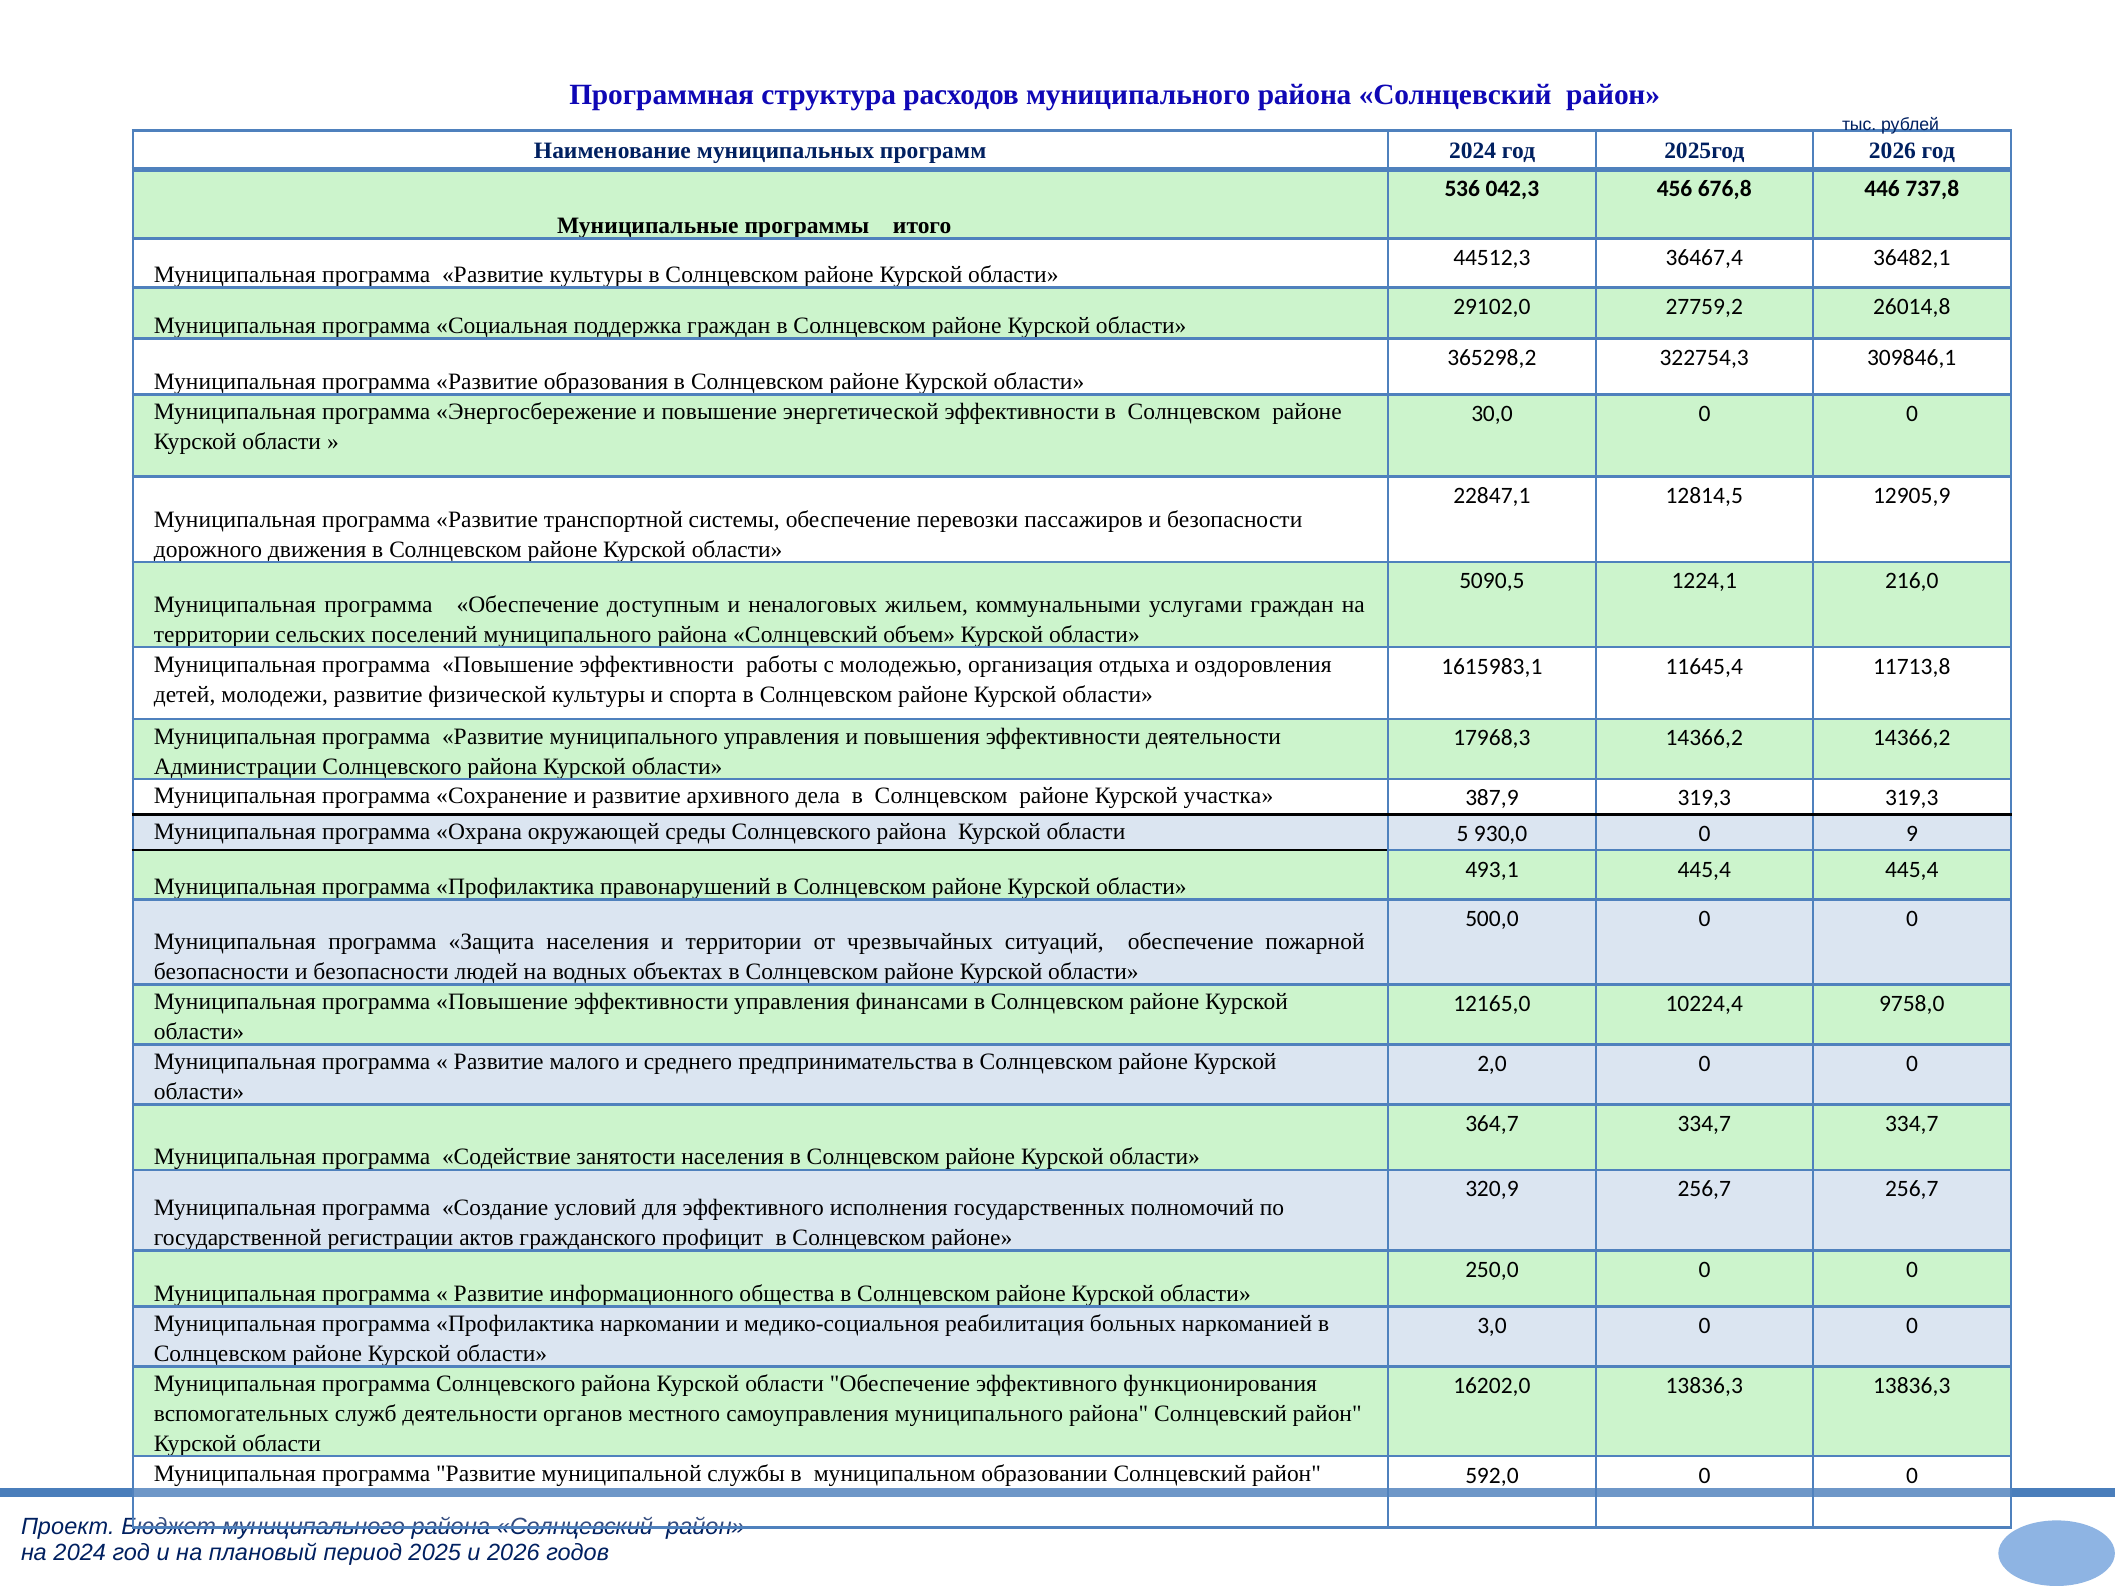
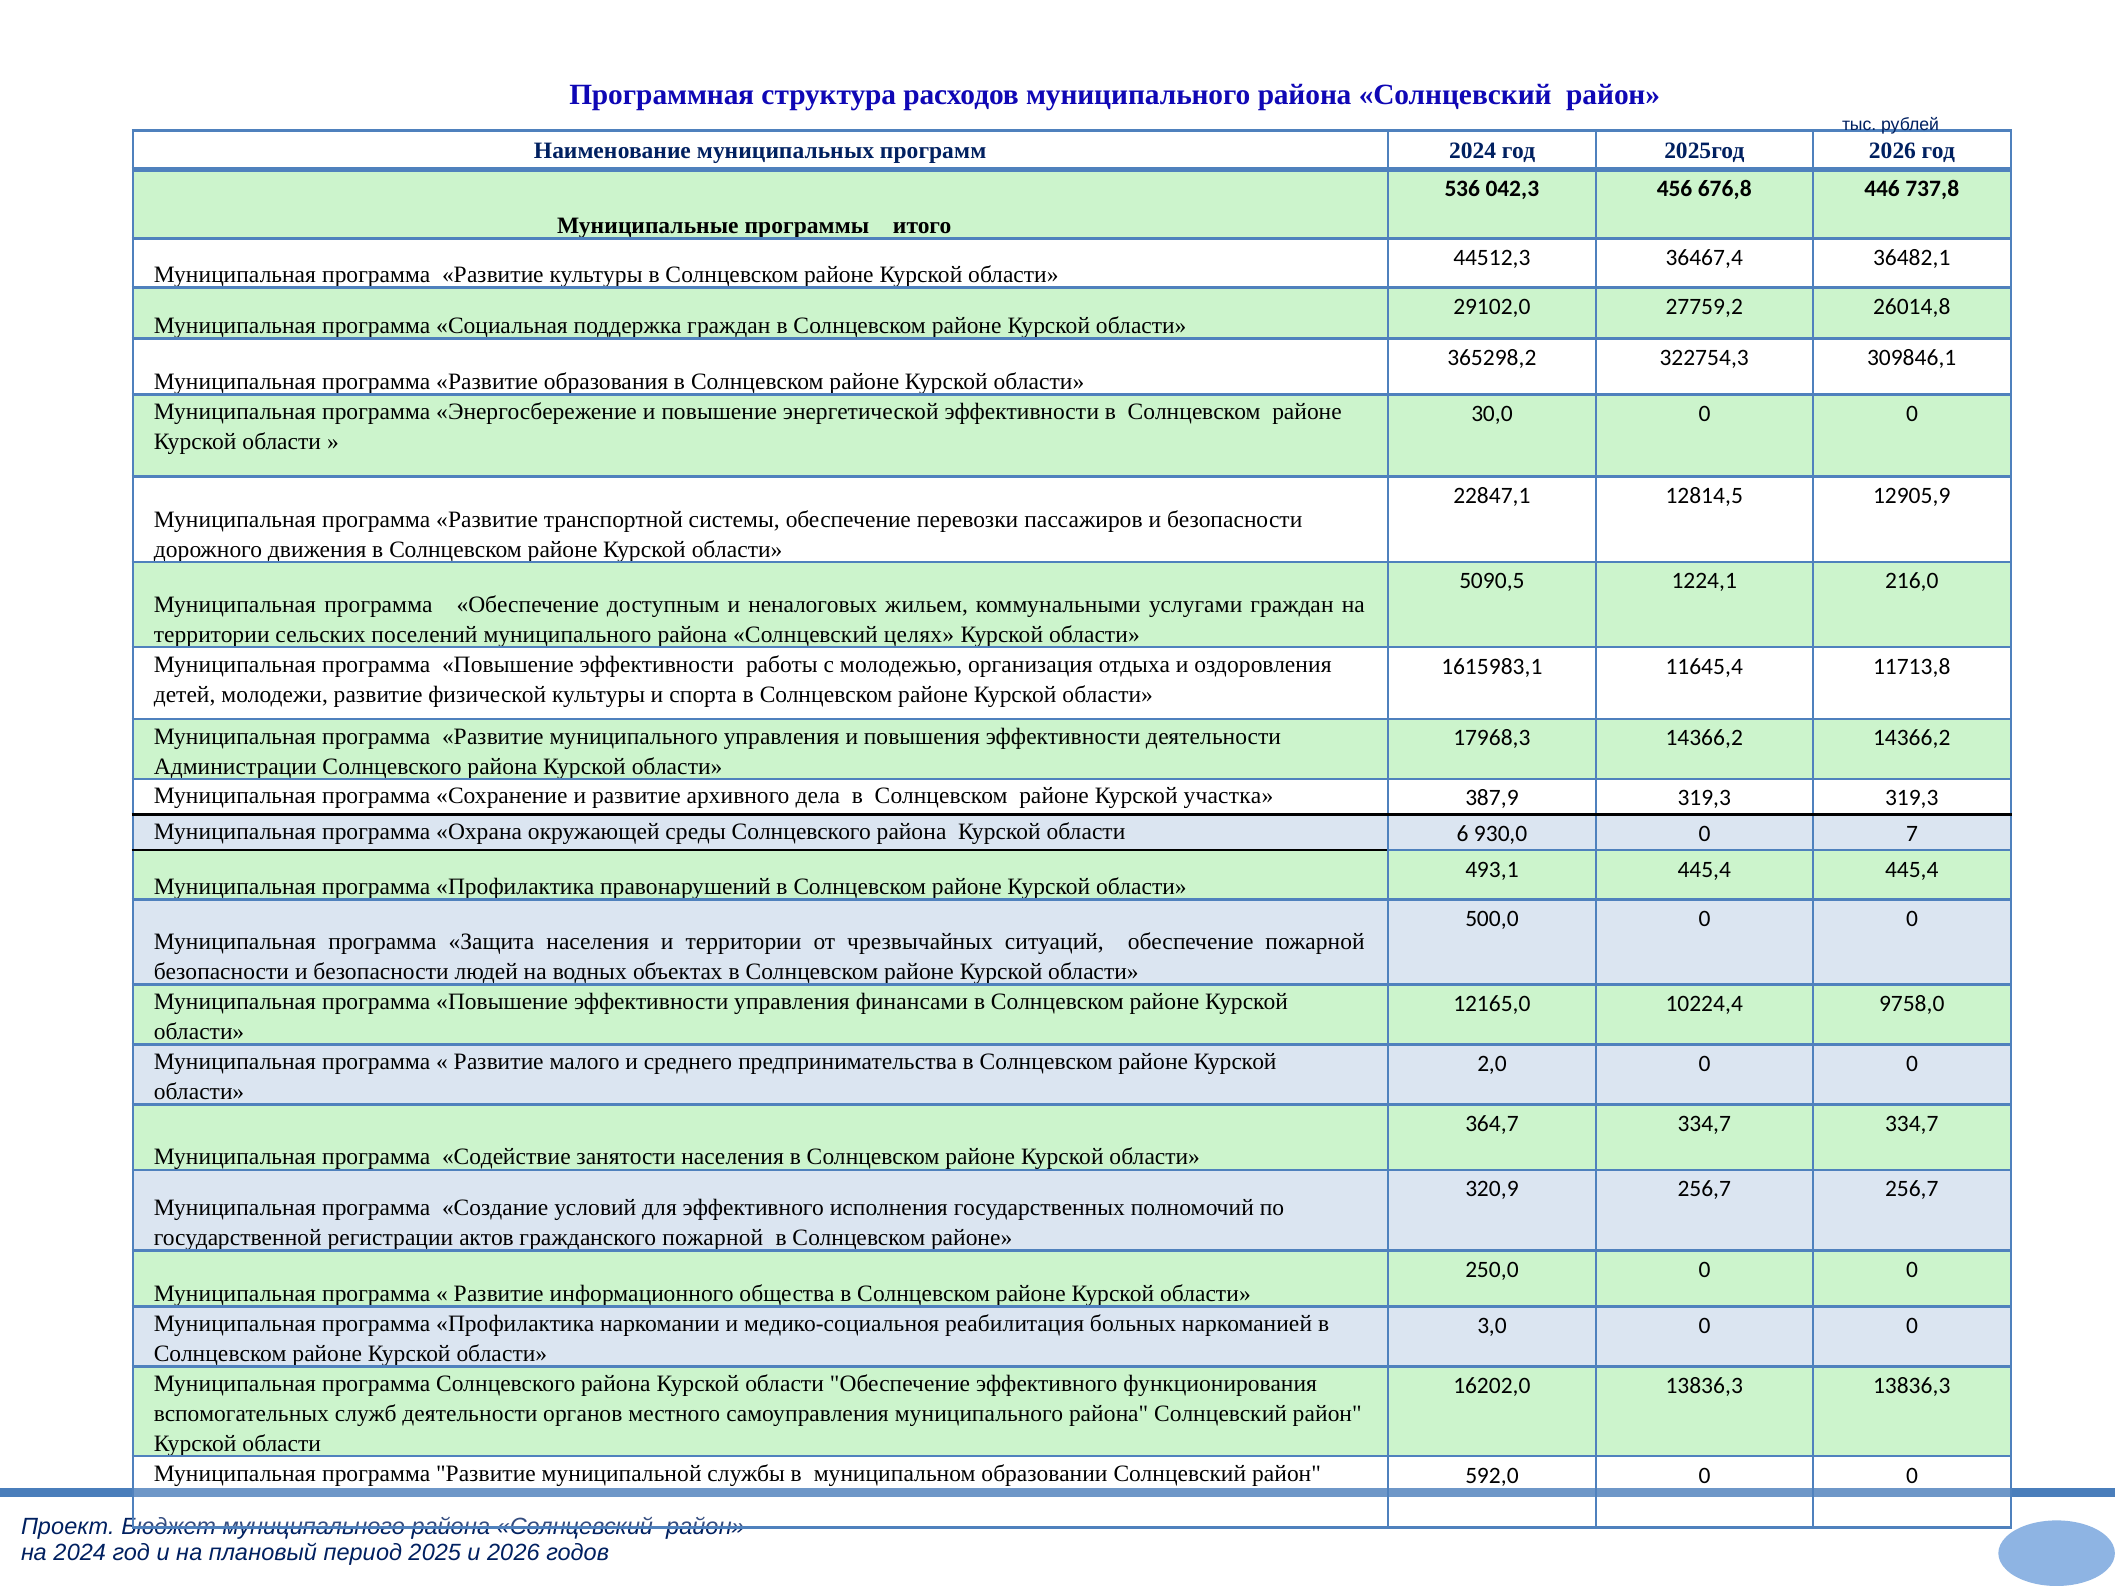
объем: объем -> целях (919, 635)
5: 5 -> 6 (1463, 834)
9: 9 -> 7 (1912, 834)
гражданского профицит: профицит -> пожарной (713, 1238)
